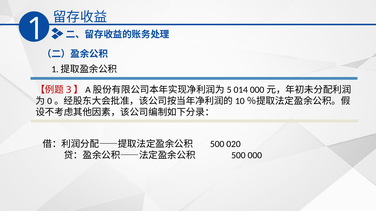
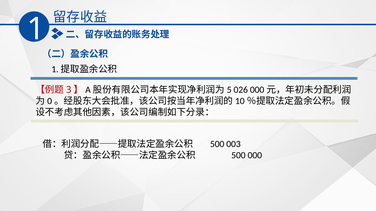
014: 014 -> 026 (241, 90)
020: 020 -> 003 (234, 144)
